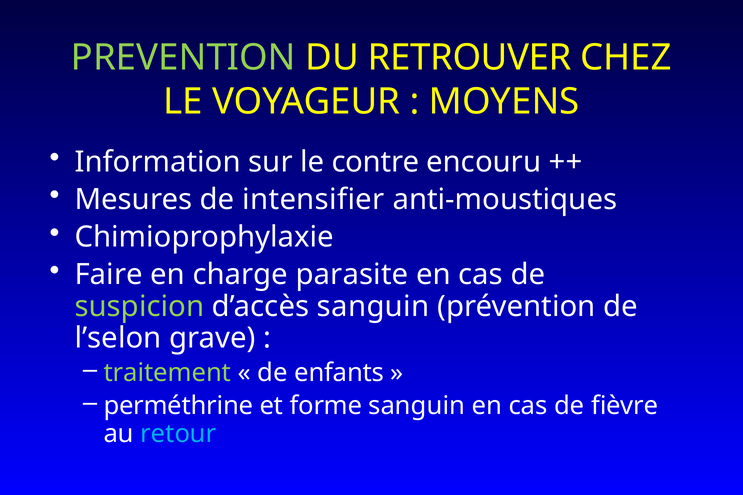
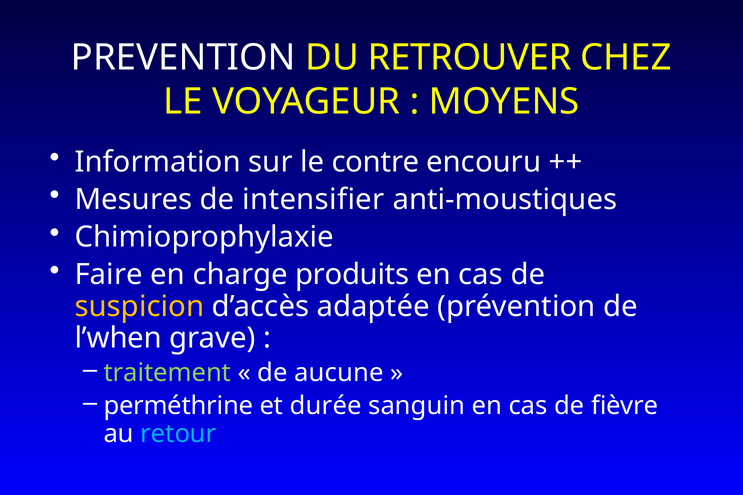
PREVENTION colour: light green -> white (183, 58)
parasite: parasite -> produits (352, 275)
suspicion colour: light green -> yellow (139, 307)
d’accès sanguin: sanguin -> adaptée (373, 307)
l’selon: l’selon -> l’when (118, 338)
enfants: enfants -> aucune (339, 373)
forme: forme -> durée (326, 406)
